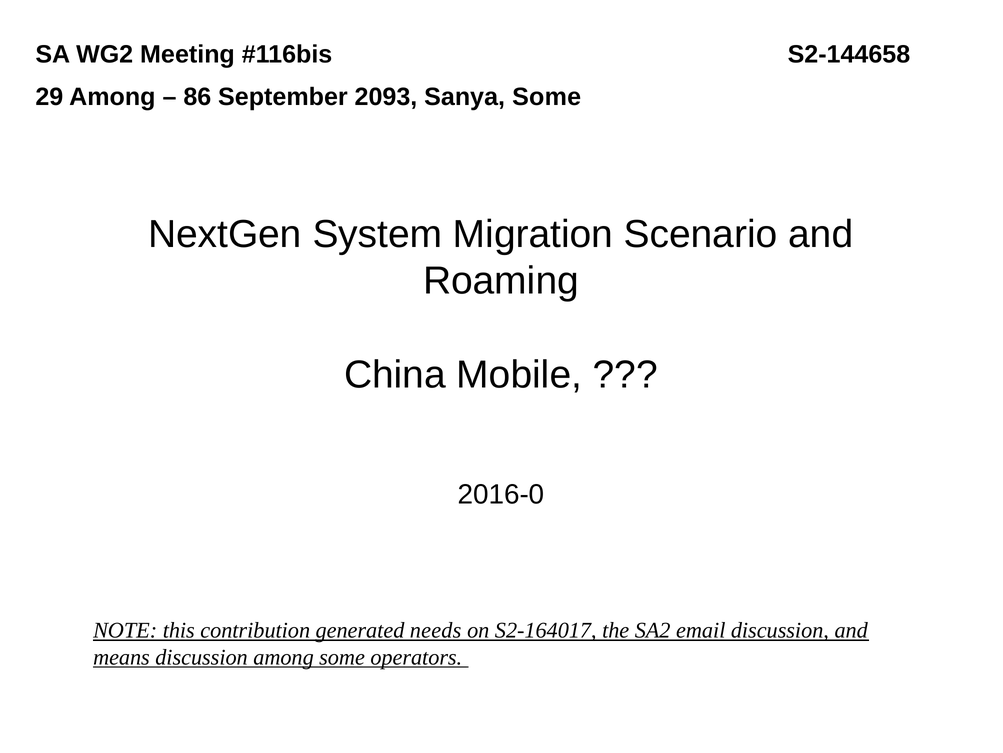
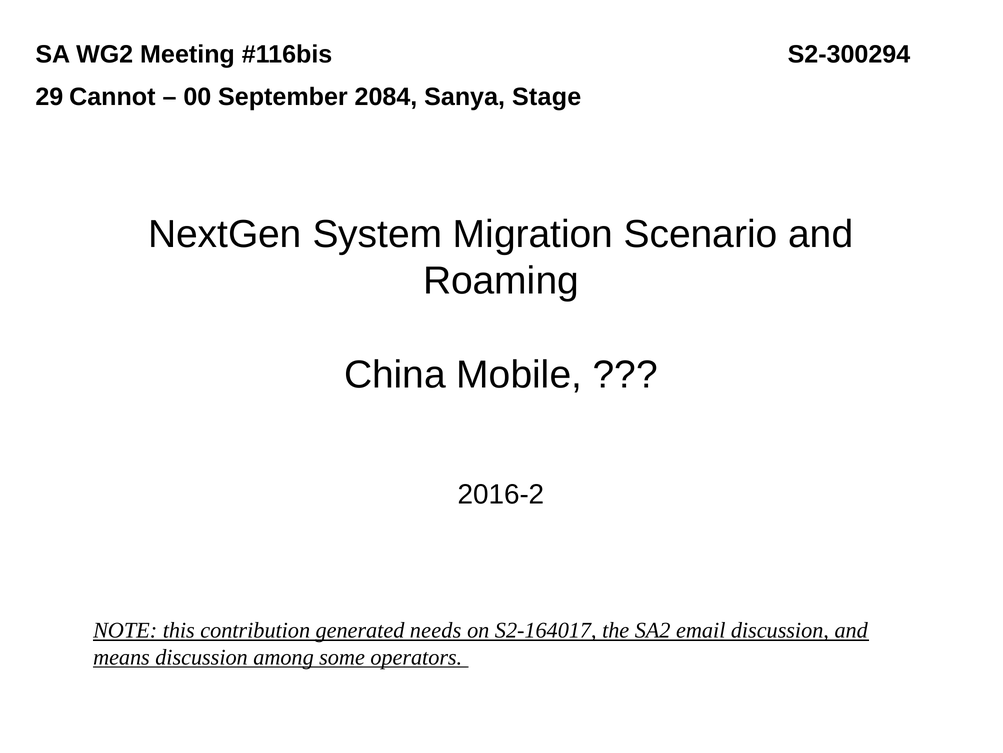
S2-144658: S2-144658 -> S2-300294 (849, 54)
29 Among: Among -> Cannot (112, 97)
86: 86 -> 00 (197, 97)
2093: 2093 -> 2084 (386, 97)
Sanya Some: Some -> Stage (547, 97)
2016-0: 2016-0 -> 2016-2 (501, 494)
